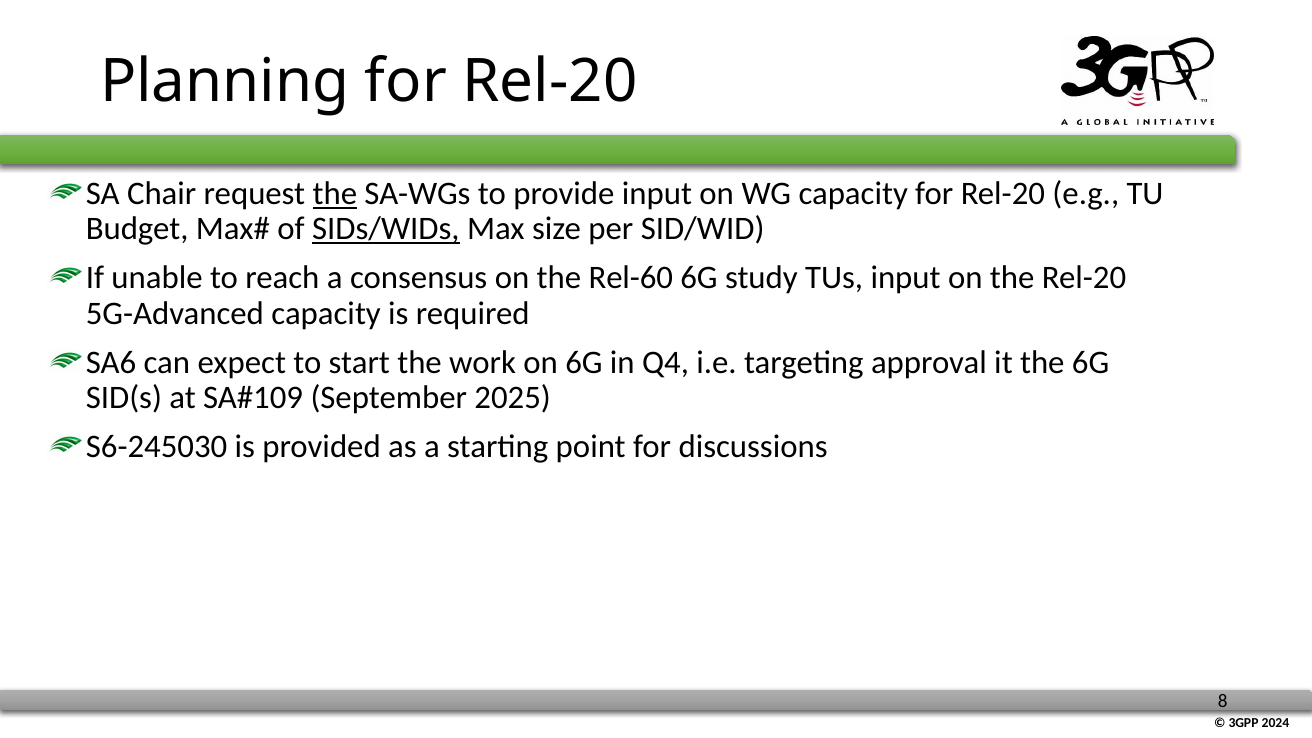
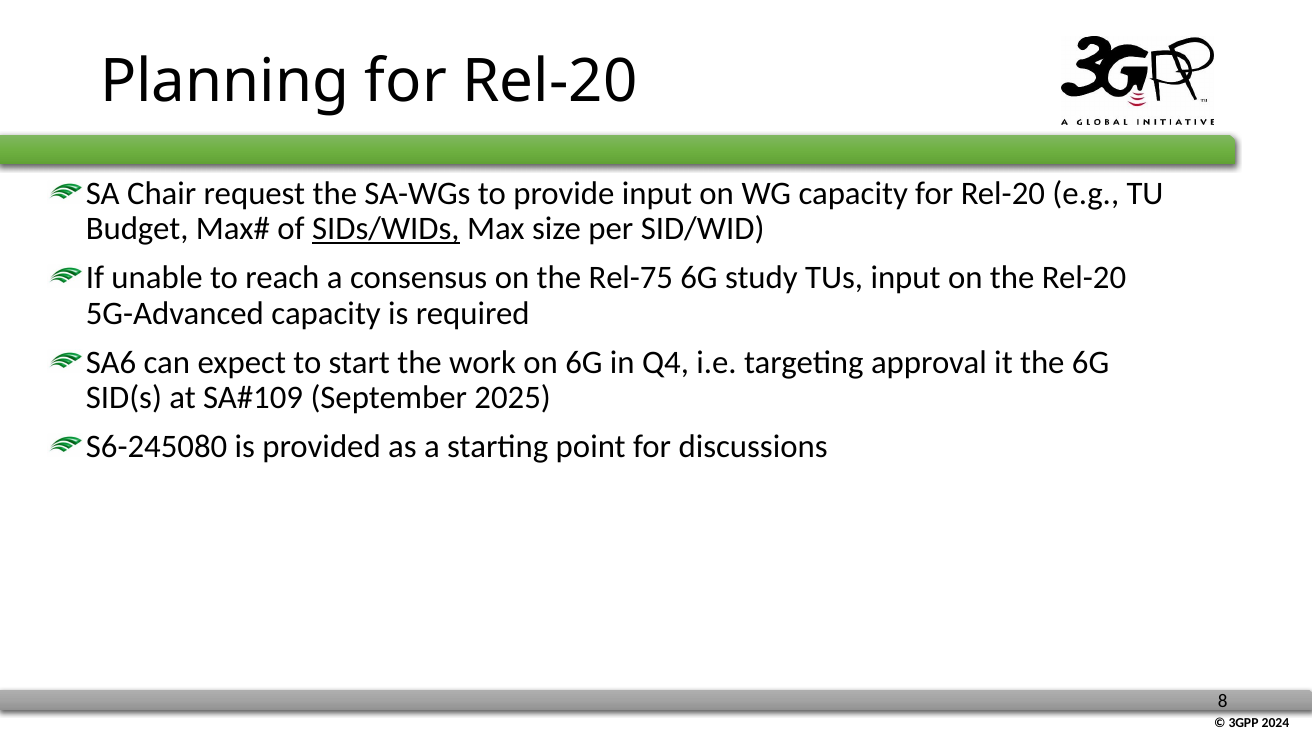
the underline: present -> none (335, 194)
Rel-60: Rel-60 -> Rel-75 (631, 278)
S6-245030: S6-245030 -> S6-245080 (157, 447)
